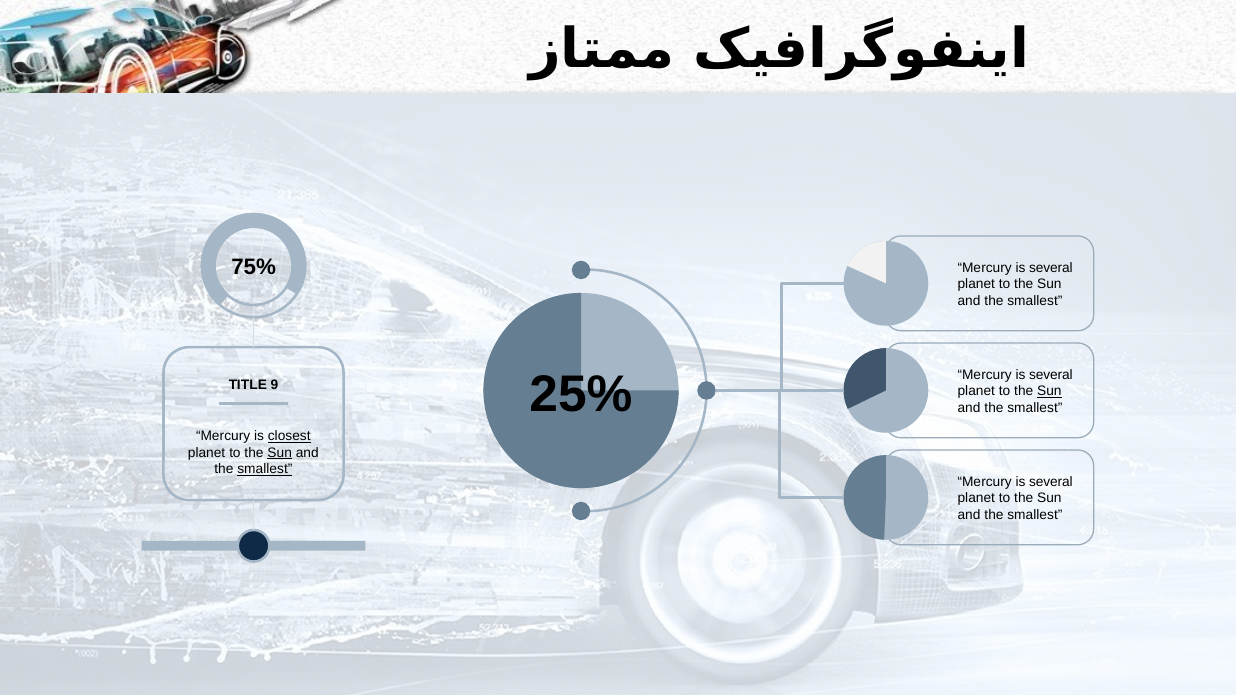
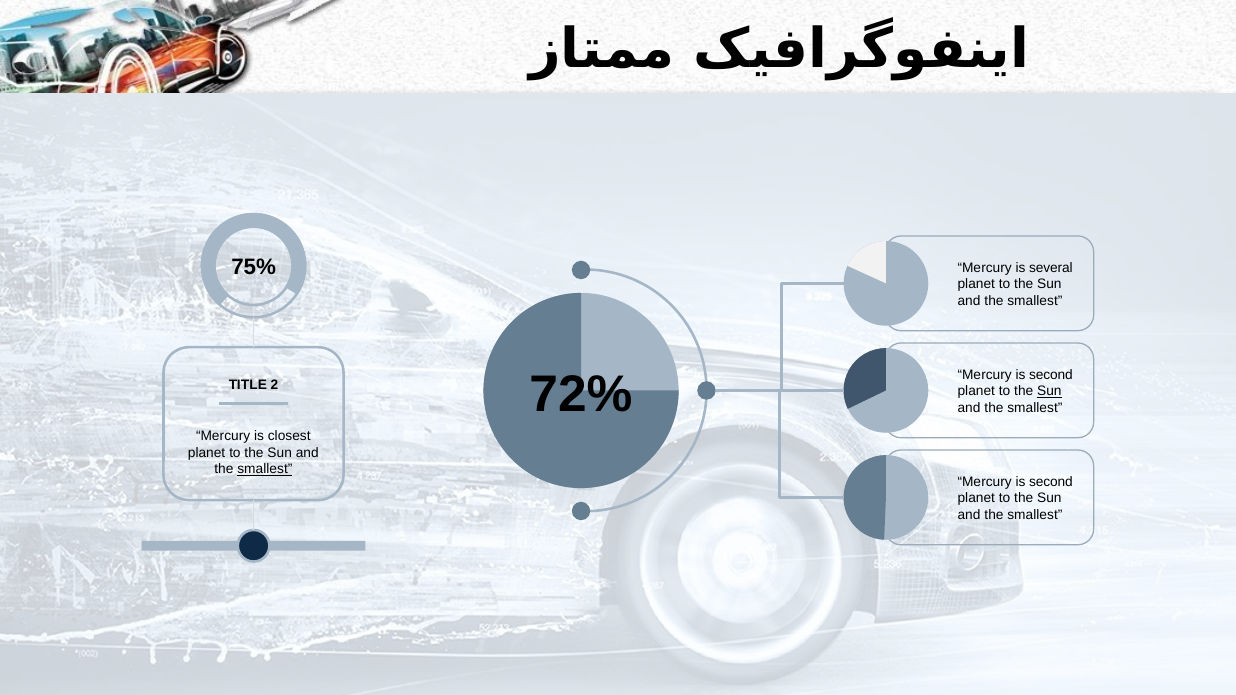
several: several -> second (1051, 375)
25%: 25% -> 72% (581, 394)
9: 9 -> 2 (275, 385)
closest underline: present -> none (289, 436)
Sun underline: present -> none (280, 453)
several: several -> second (1051, 482)
